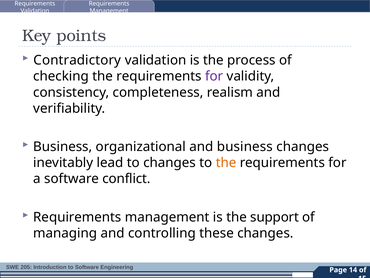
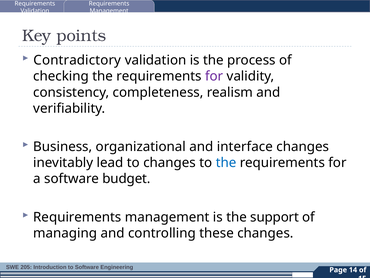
and business: business -> interface (245, 146)
the colour: orange -> blue (226, 162)
conflict: conflict -> budget (126, 178)
